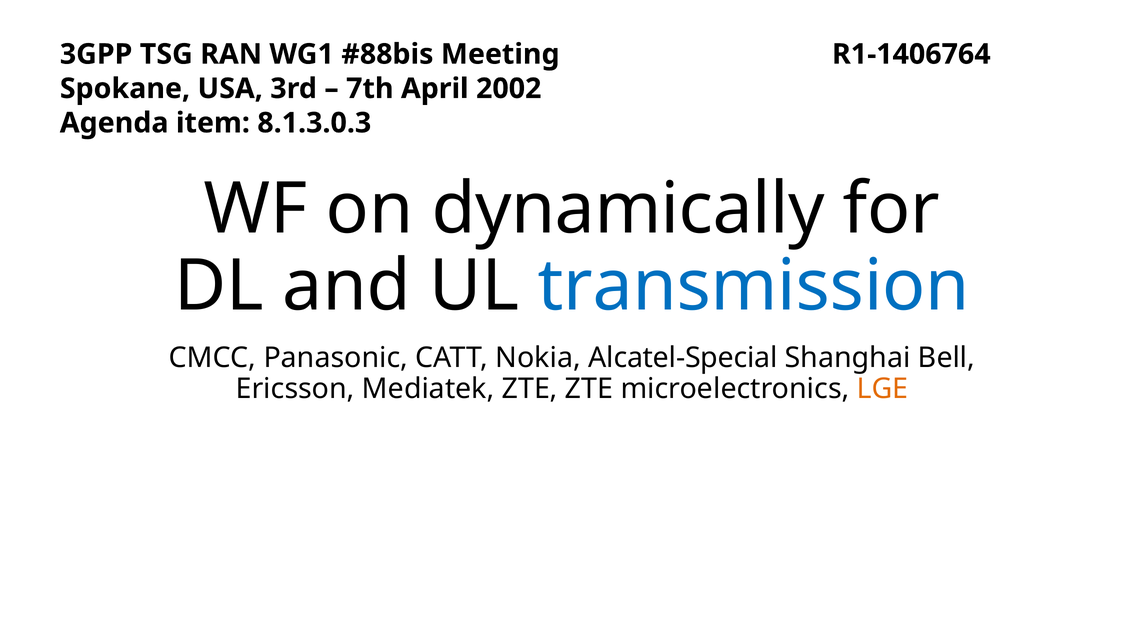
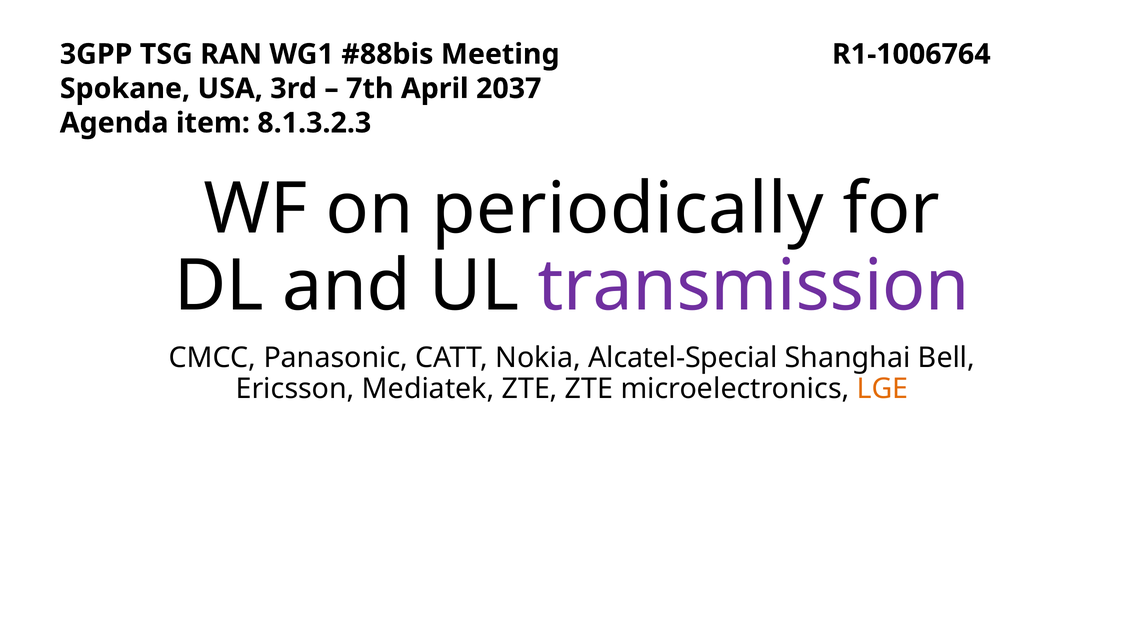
R1-1406764: R1-1406764 -> R1-1006764 (911, 54)
2002: 2002 -> 2037 (509, 89)
8.1.3.0.3: 8.1.3.0.3 -> 8.1.3.2.3 (314, 123)
dynamically: dynamically -> periodically (628, 209)
transmission colour: blue -> purple (754, 286)
